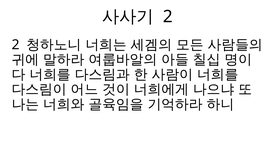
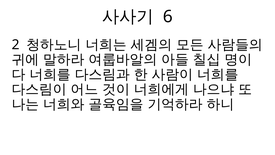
2: 2 -> 6 (168, 17)
